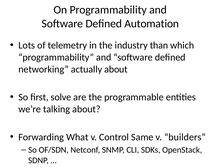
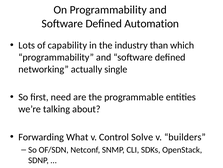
telemetry: telemetry -> capability (67, 45)
actually about: about -> single (116, 69)
solve: solve -> need (61, 97)
Same: Same -> Solve (142, 136)
